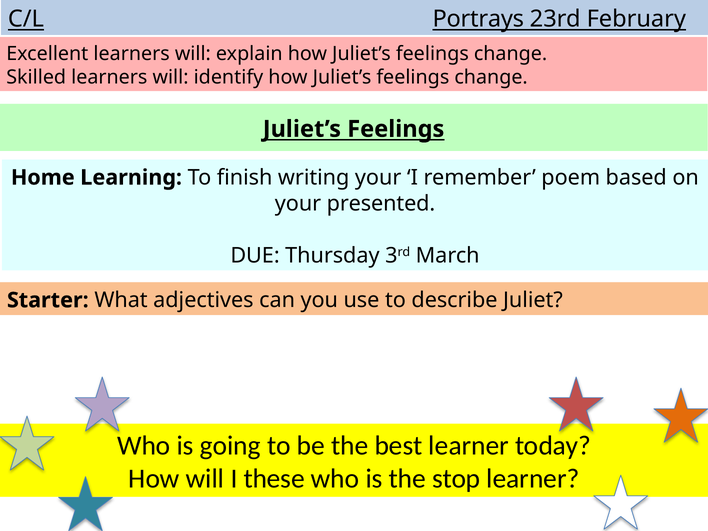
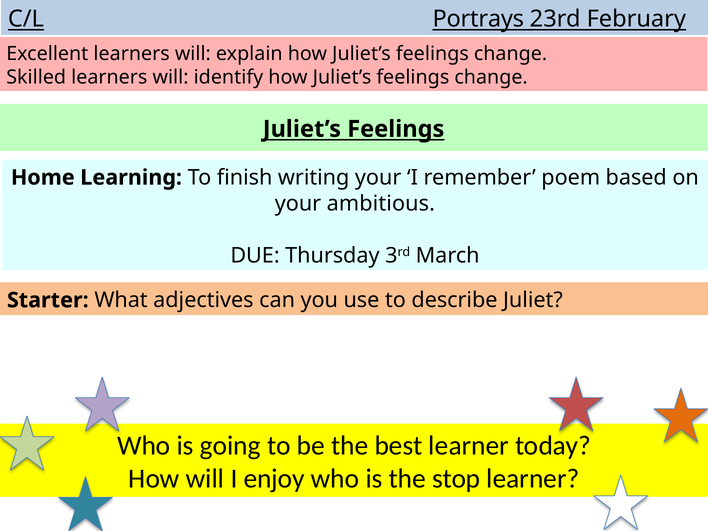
presented: presented -> ambitious (381, 203)
these: these -> enjoy (274, 479)
